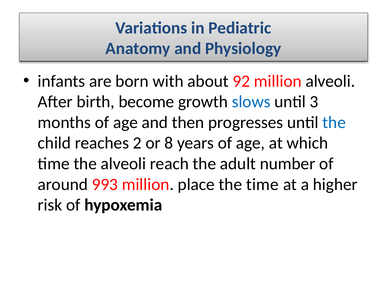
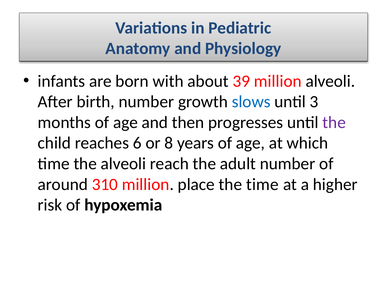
92: 92 -> 39 (241, 81)
birth become: become -> number (146, 102)
the colour: blue -> purple (334, 123)
2: 2 -> 6 (137, 143)
993: 993 -> 310 (105, 185)
